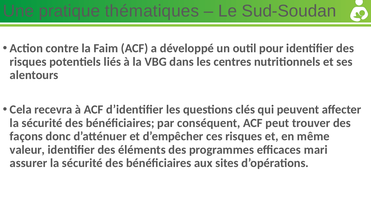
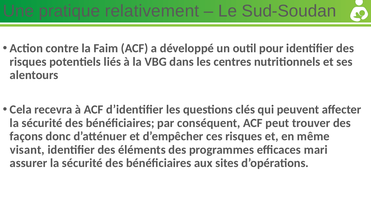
thématiques: thématiques -> relativement (152, 11)
valeur: valeur -> visant (27, 150)
